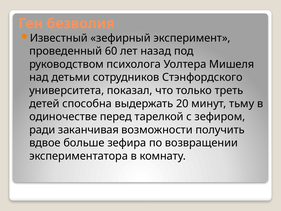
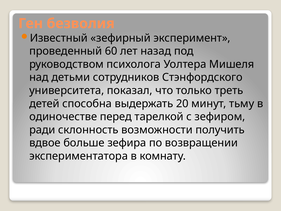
заканчивая: заканчивая -> склонность (88, 130)
